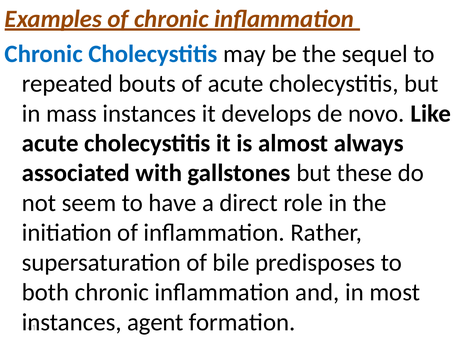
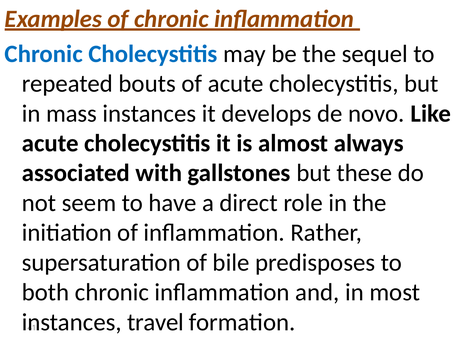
agent: agent -> travel (155, 322)
